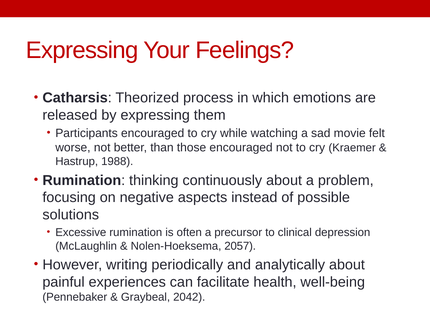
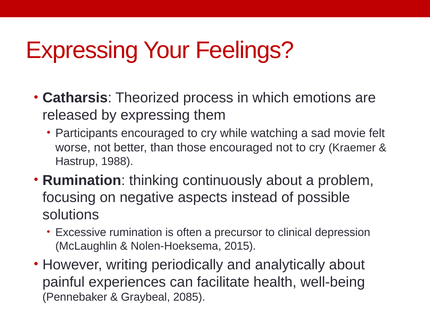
2057: 2057 -> 2015 (240, 246)
2042: 2042 -> 2085 (189, 297)
